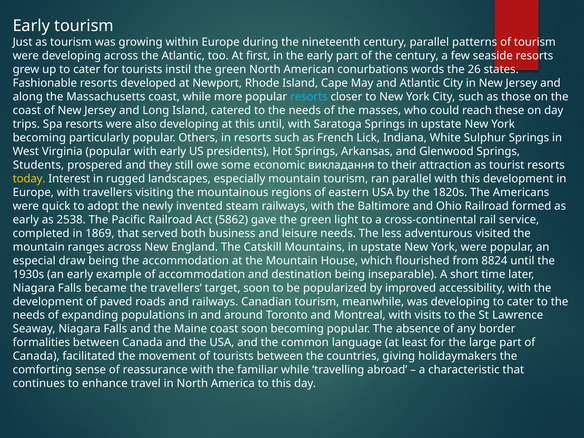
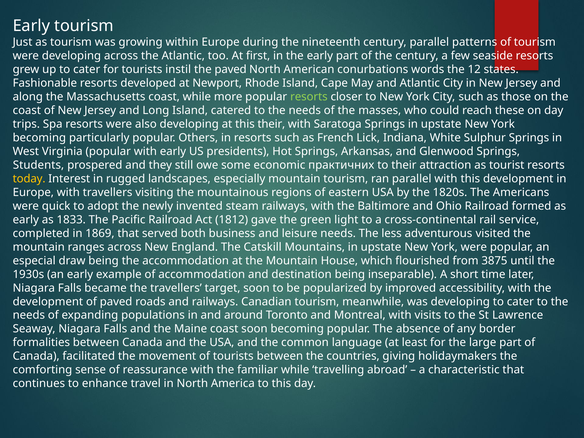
green: green -> paved (231, 69)
26: 26 -> 12 (474, 69)
resorts colour: light blue -> light green (309, 97)
this until: until -> their (271, 124)
викладання: викладання -> практичних (341, 165)
2538: 2538 -> 1833 (71, 220)
5862: 5862 -> 1812 (232, 220)
8824: 8824 -> 3875 (494, 261)
